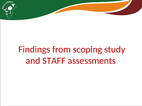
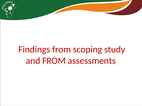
and STAFF: STAFF -> FROM (54, 61)
